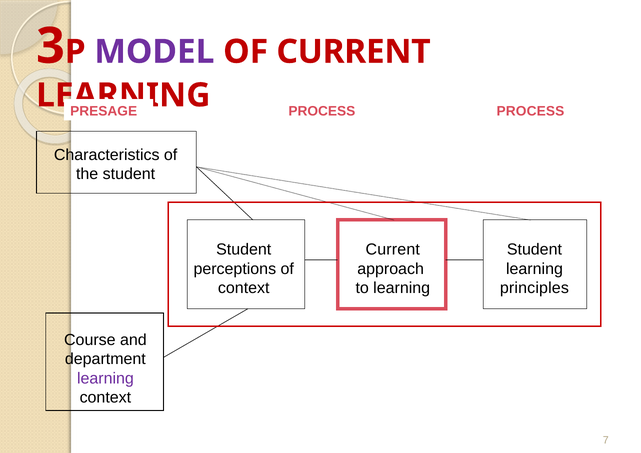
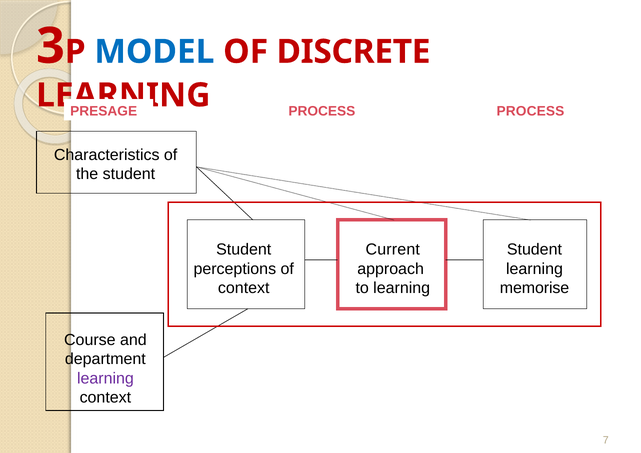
MODEL colour: purple -> blue (154, 52)
OF CURRENT: CURRENT -> DISCRETE (353, 52)
principles: principles -> memorise (535, 288)
